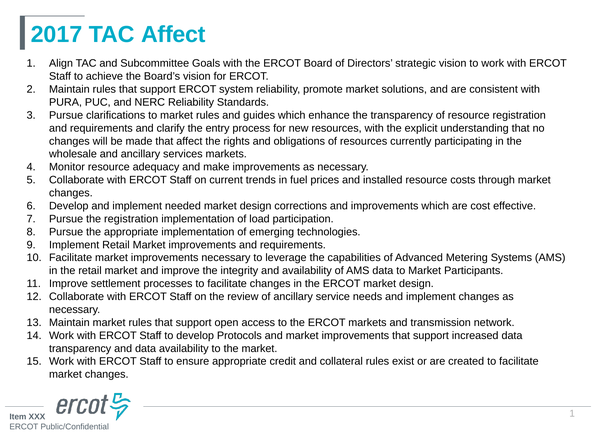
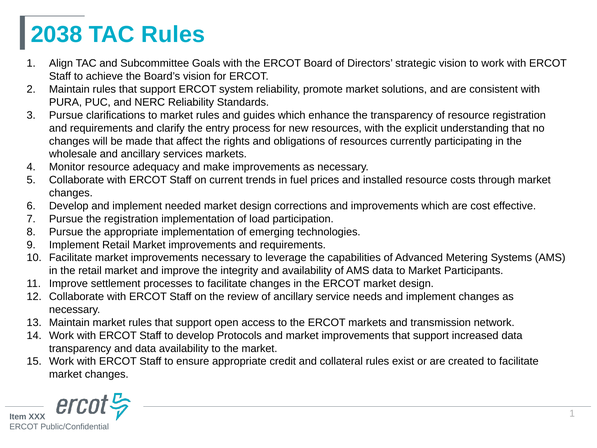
2017: 2017 -> 2038 (57, 34)
TAC Affect: Affect -> Rules (173, 34)
